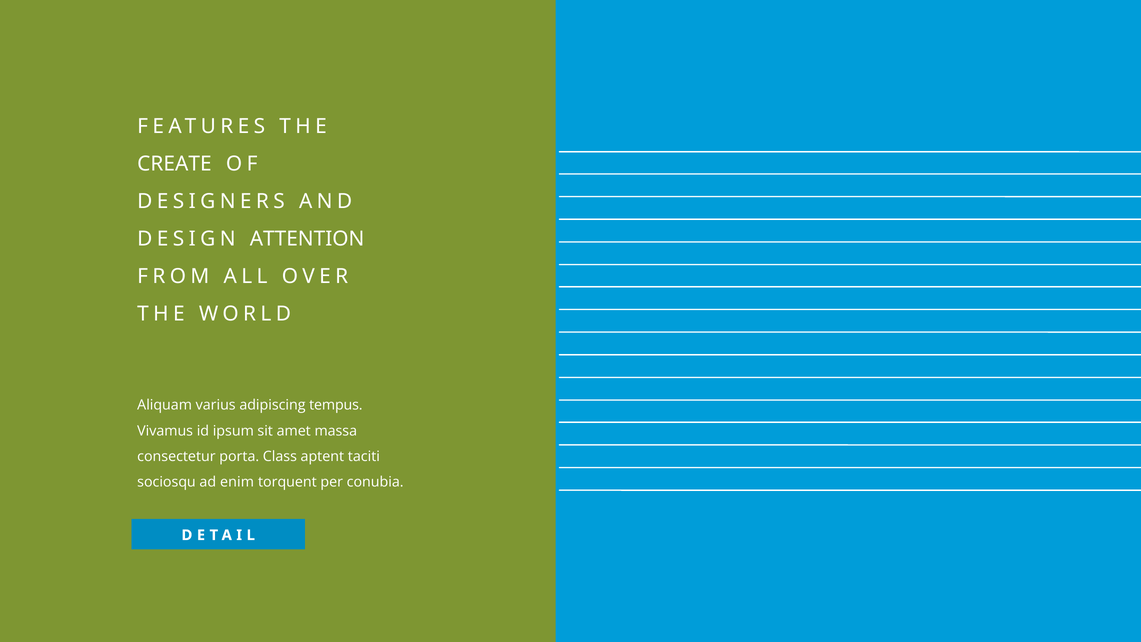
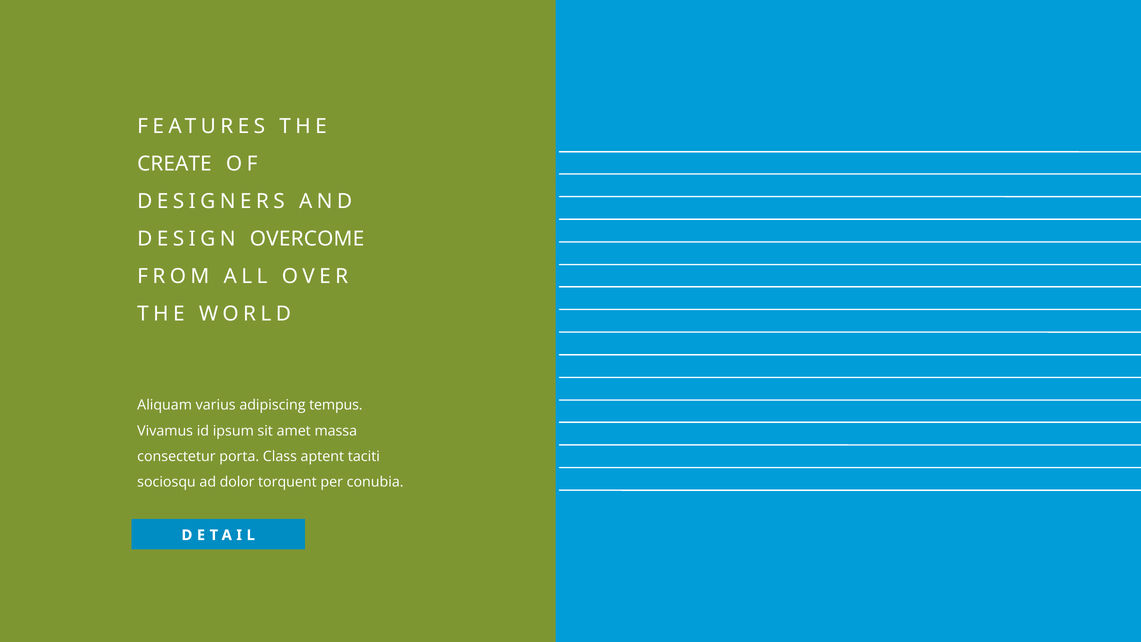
ATTENTION: ATTENTION -> OVERCOME (307, 239)
enim: enim -> dolor (237, 482)
